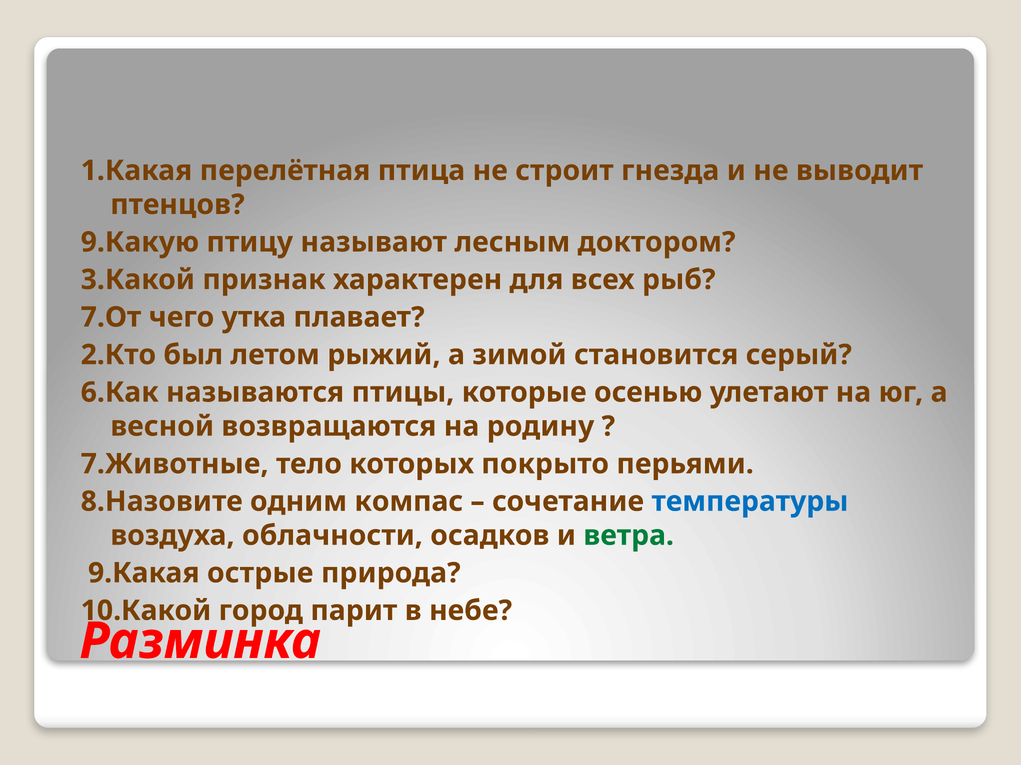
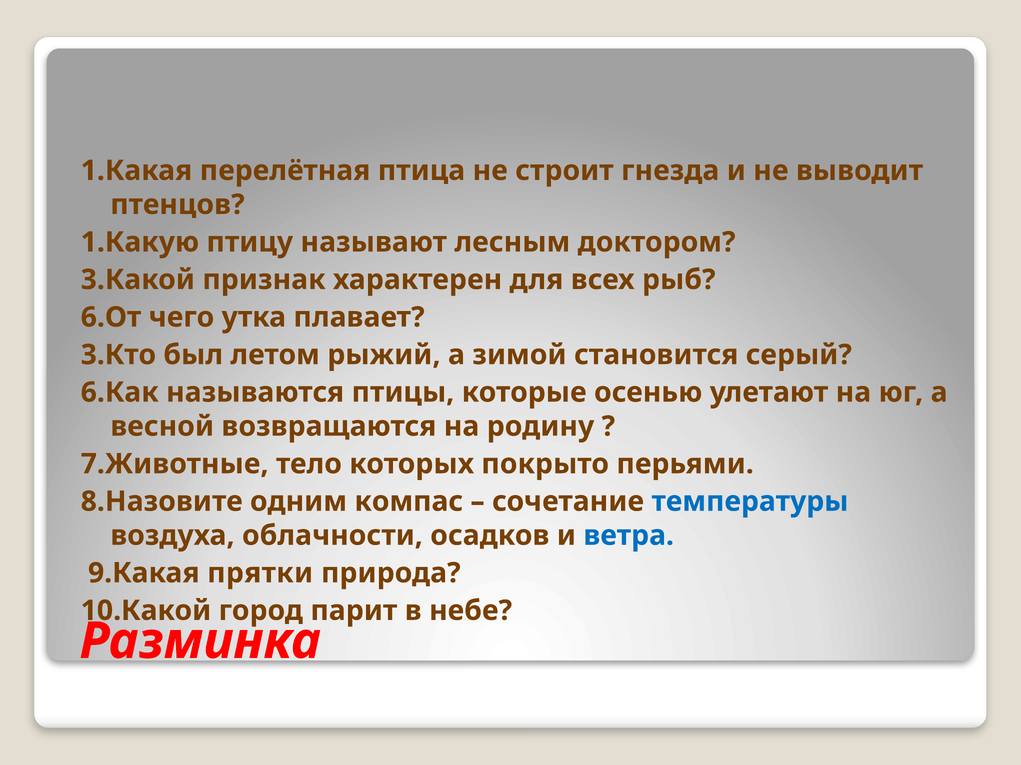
9.Какую: 9.Какую -> 1.Какую (140, 242)
7.От: 7.От -> 6.От (111, 318)
2.Кто: 2.Кто -> 3.Кто (118, 355)
ветра colour: green -> blue (629, 536)
острые: острые -> прятки (260, 574)
